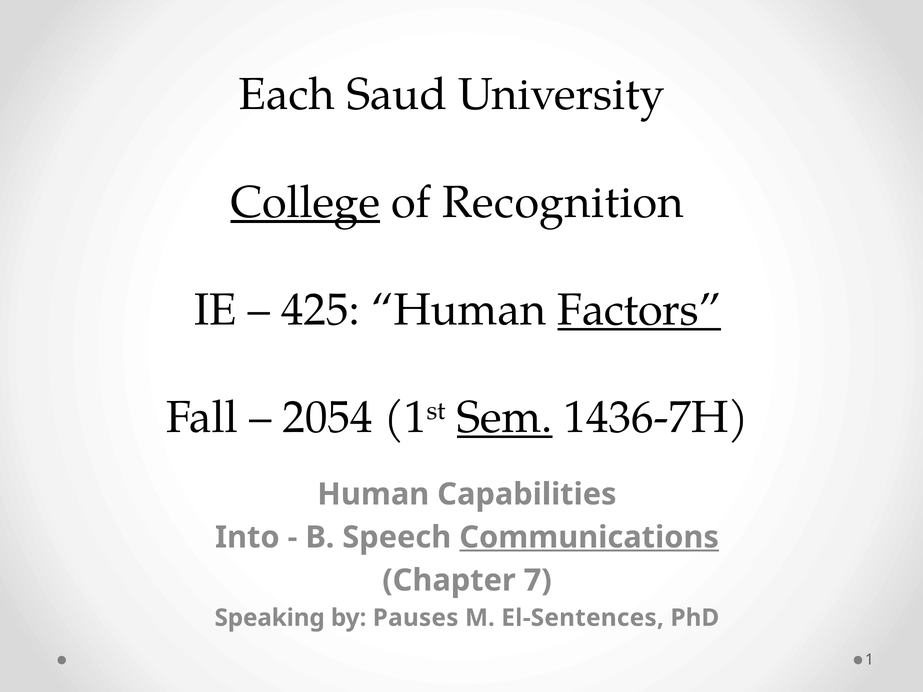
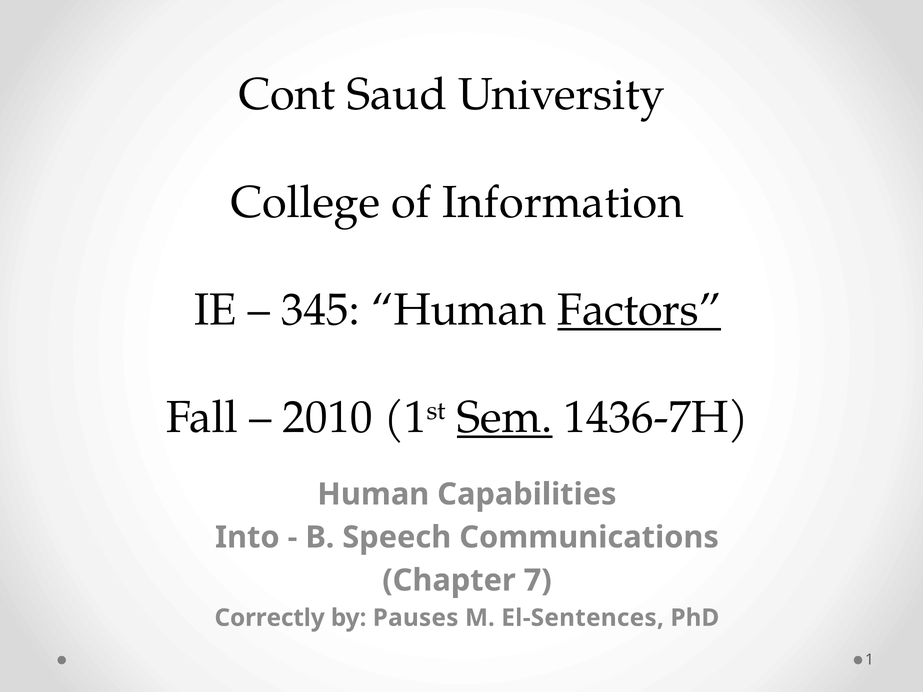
Each: Each -> Cont (287, 95)
College underline: present -> none (306, 202)
Recognition: Recognition -> Information (563, 202)
425: 425 -> 345 (321, 310)
2054: 2054 -> 2010 (328, 418)
Communications underline: present -> none (589, 538)
Speaking: Speaking -> Correctly (270, 618)
